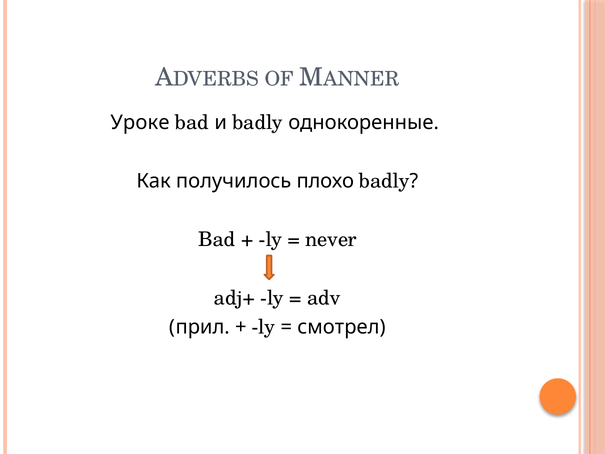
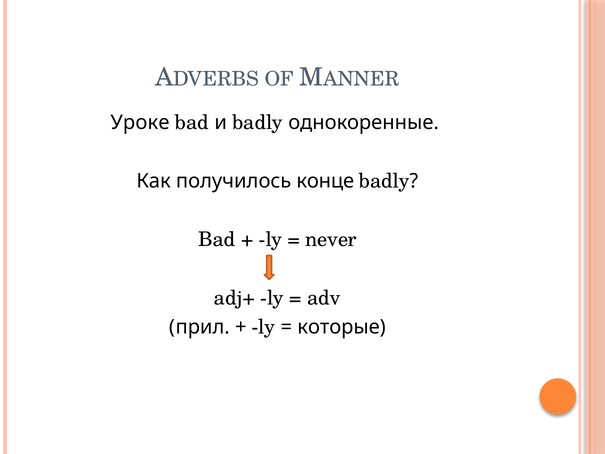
плохо: плохо -> конце (325, 181)
смотрел: смотрел -> которые (342, 327)
